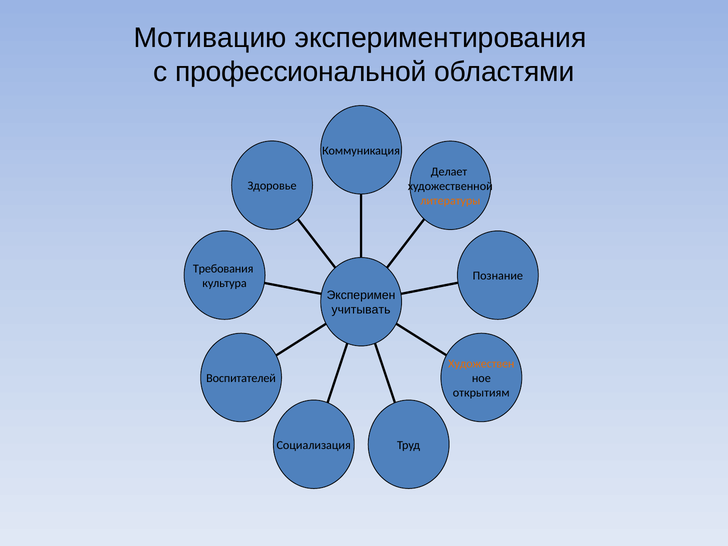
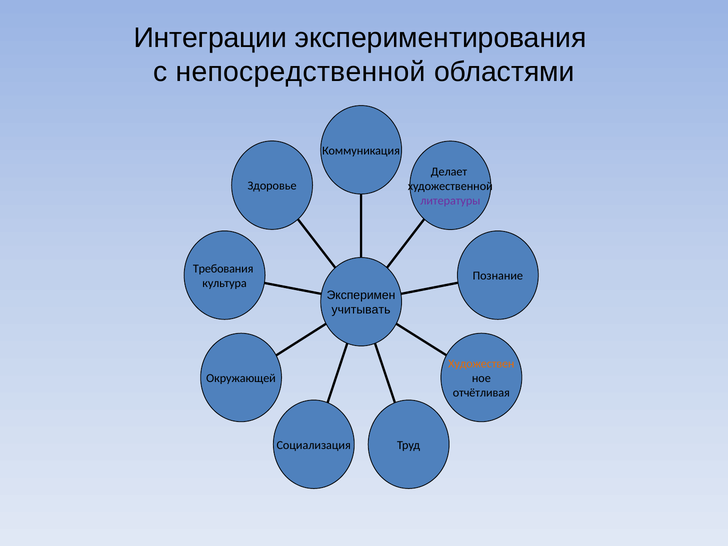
Мотивацию: Мотивацию -> Интеграции (210, 38)
профессиональной: профессиональной -> непосредственной (301, 72)
литературы colour: orange -> purple (450, 201)
Воспитателей: Воспитателей -> Окружающей (241, 378)
открытиям: открытиям -> отчётливая (481, 393)
